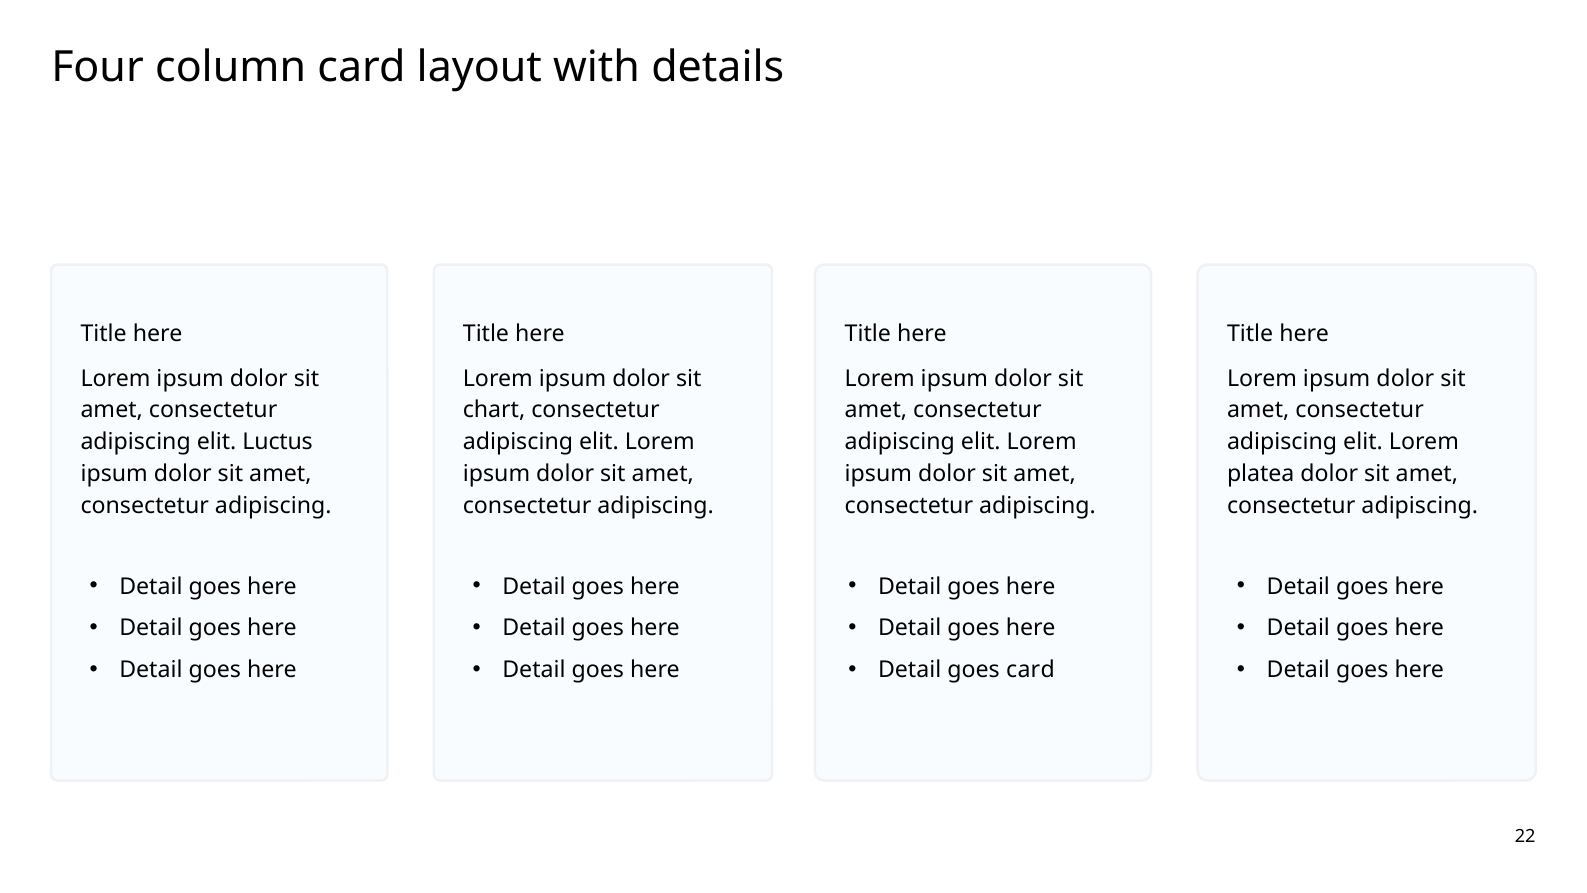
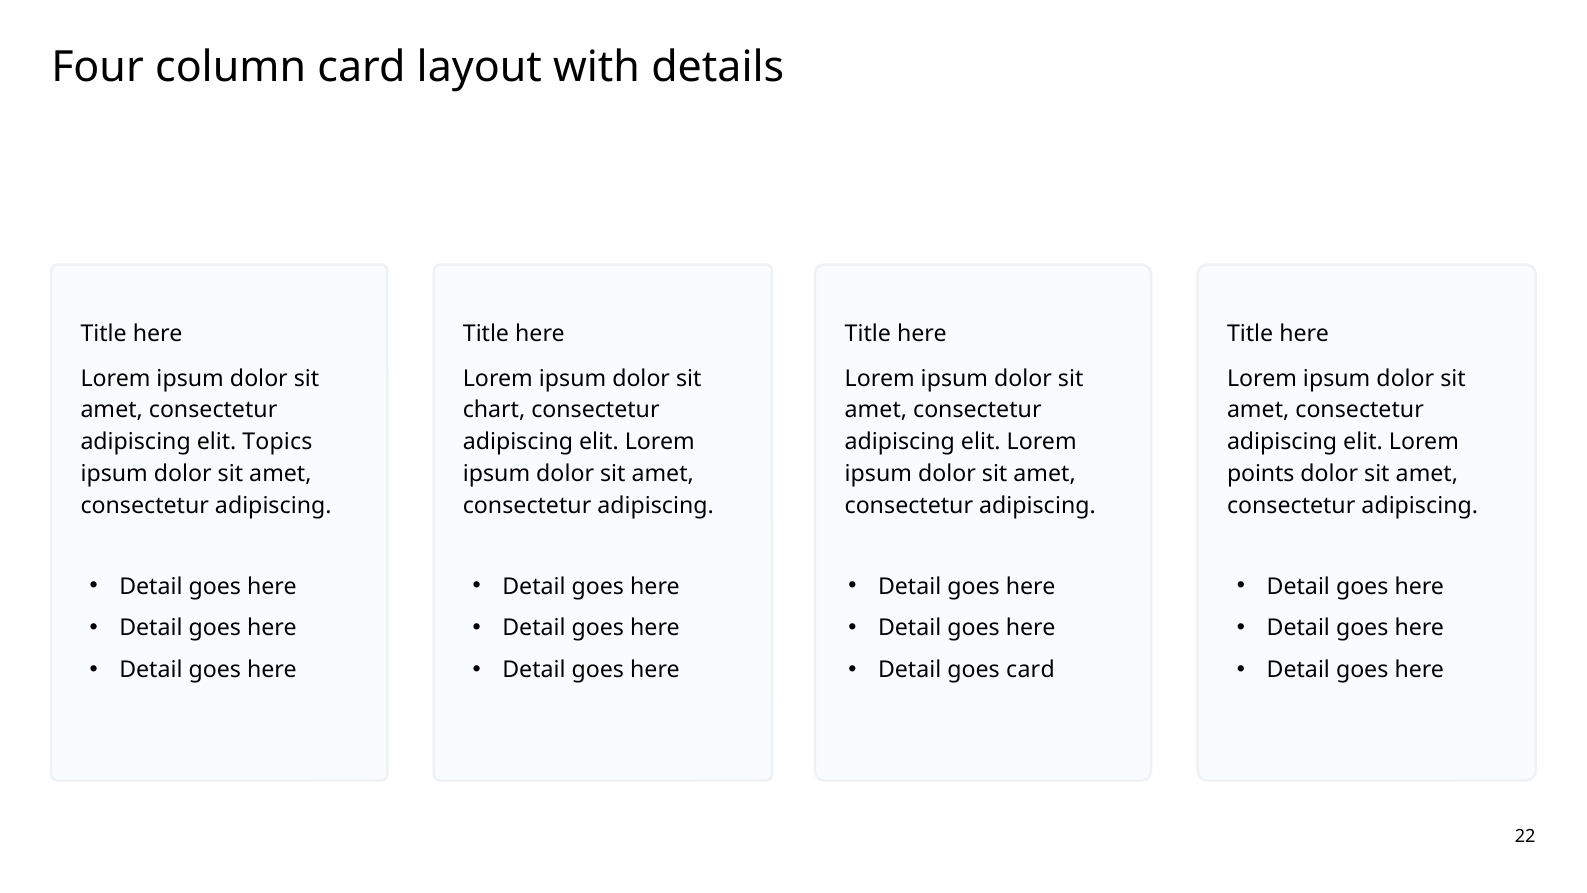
Luctus: Luctus -> Topics (277, 442)
platea: platea -> points (1261, 474)
